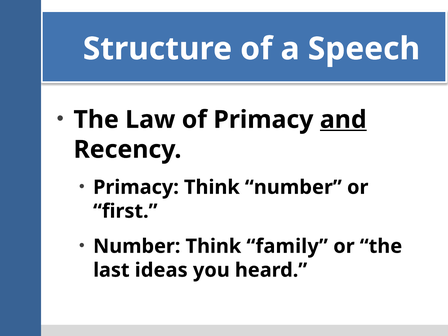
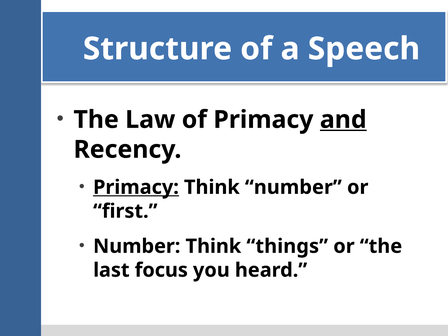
Primacy underline: none -> present (136, 187)
family: family -> things (287, 246)
ideas: ideas -> focus (161, 270)
